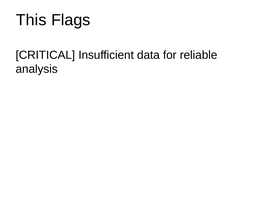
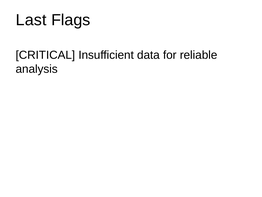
This: This -> Last (31, 20)
